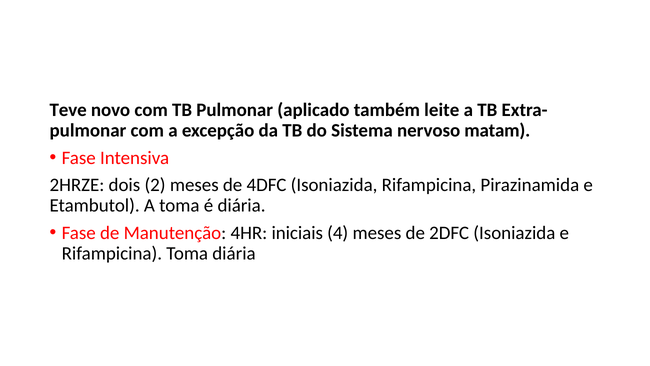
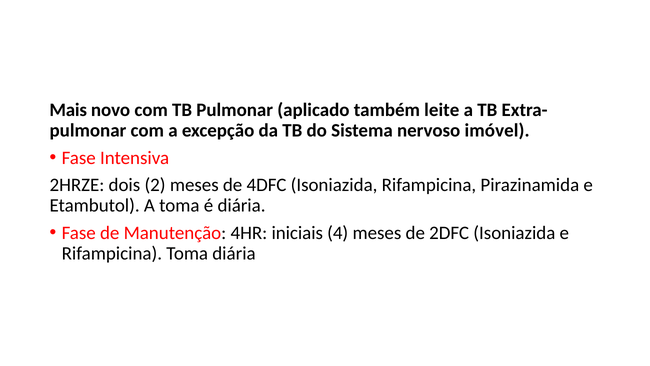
Teve: Teve -> Mais (68, 110)
matam: matam -> imóvel (497, 130)
